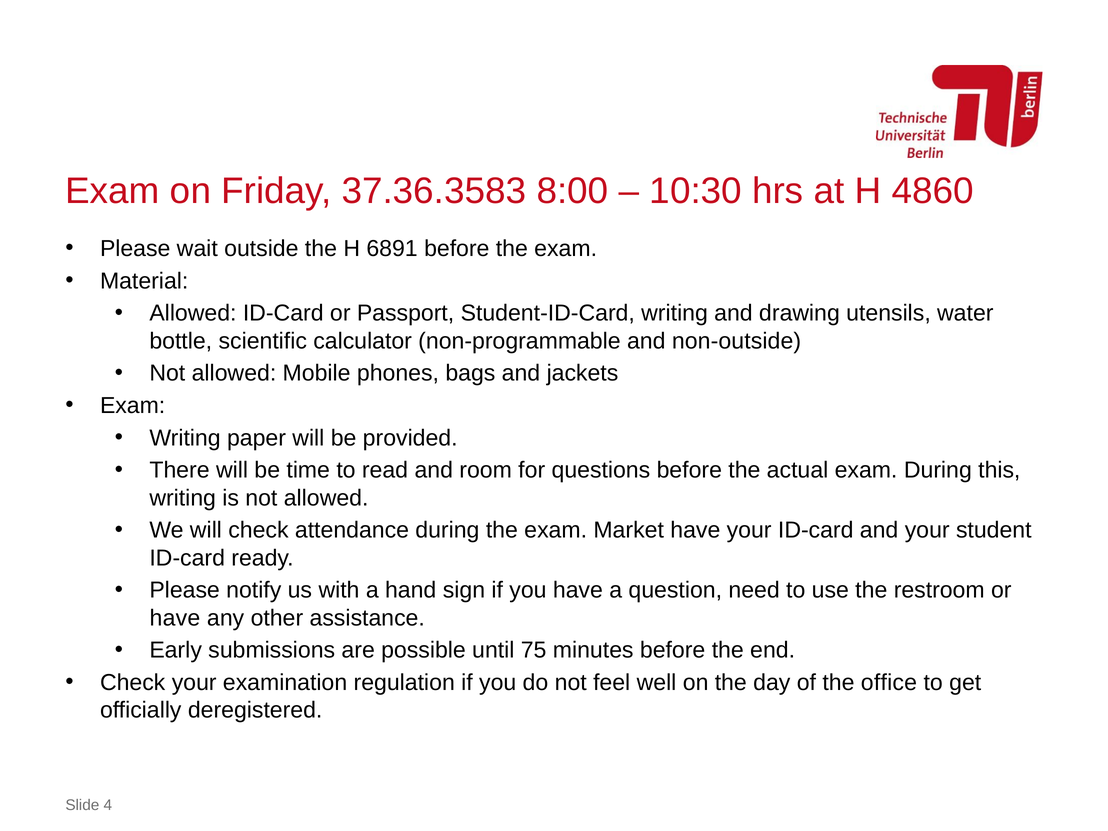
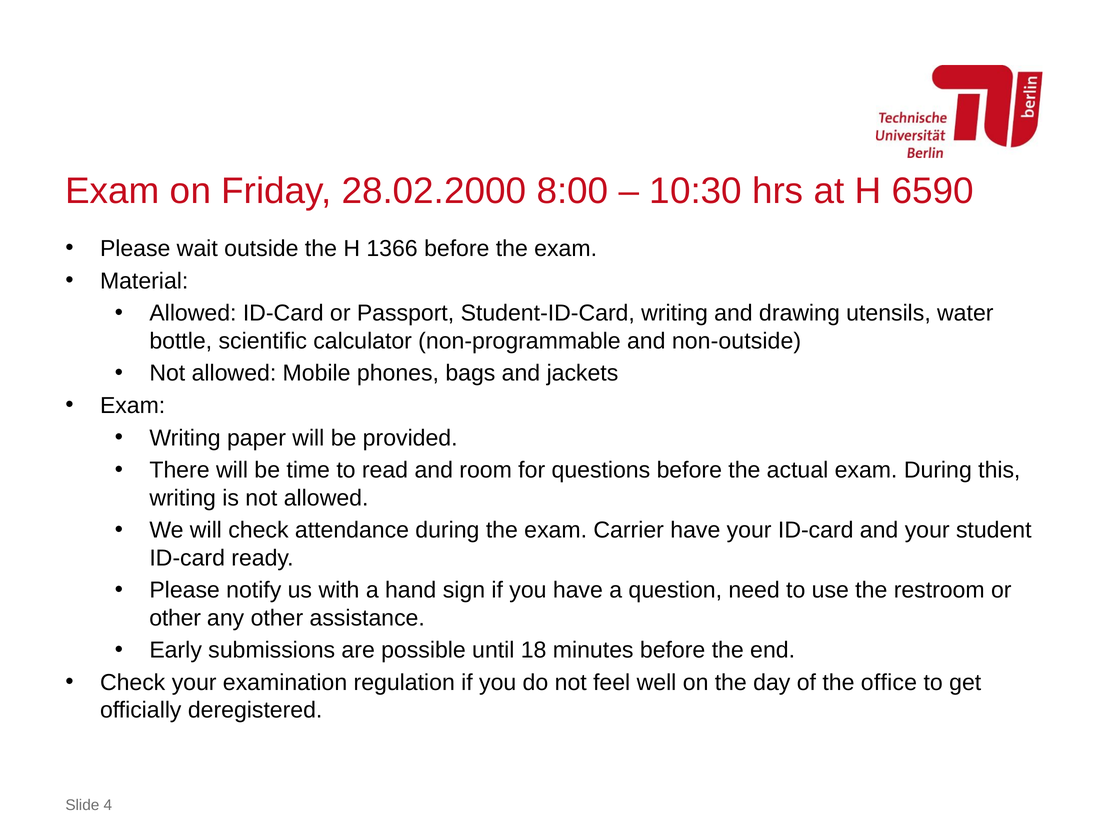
37.36.3583: 37.36.3583 -> 28.02.2000 (434, 191)
4860: 4860 -> 6590 (933, 191)
6891: 6891 -> 1366 (392, 249)
Market: Market -> Carrier (629, 530)
have: have -> other (175, 618)
75: 75 -> 18 (534, 650)
